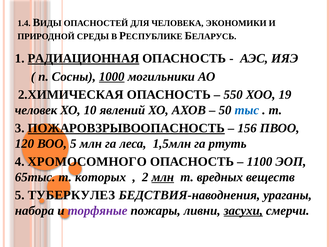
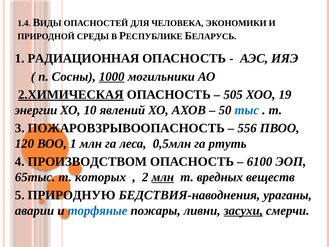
РАДИАЦИОННАЯ underline: present -> none (83, 58)
2.ХИМИЧЕСКАЯ underline: none -> present (71, 95)
550: 550 -> 505 (233, 95)
человек: человек -> энергии (36, 110)
ПОЖАРОВЗРЫВООПАСНОСТЬ underline: present -> none (126, 128)
156: 156 -> 556 (247, 128)
ВОО 5: 5 -> 1 (73, 143)
1,5млн: 1,5млн -> 0,5млн (172, 143)
ХРОМОСОМНОГО: ХРОМОСОМНОГО -> ПРОИЗВОДСТВОМ (87, 162)
1100: 1100 -> 6100 (260, 162)
ТУБЕРКУЛЕЗ: ТУБЕРКУЛЕЗ -> ПРИРОДНУЮ (72, 195)
набора: набора -> аварии (35, 210)
торфяные colour: purple -> blue (98, 210)
